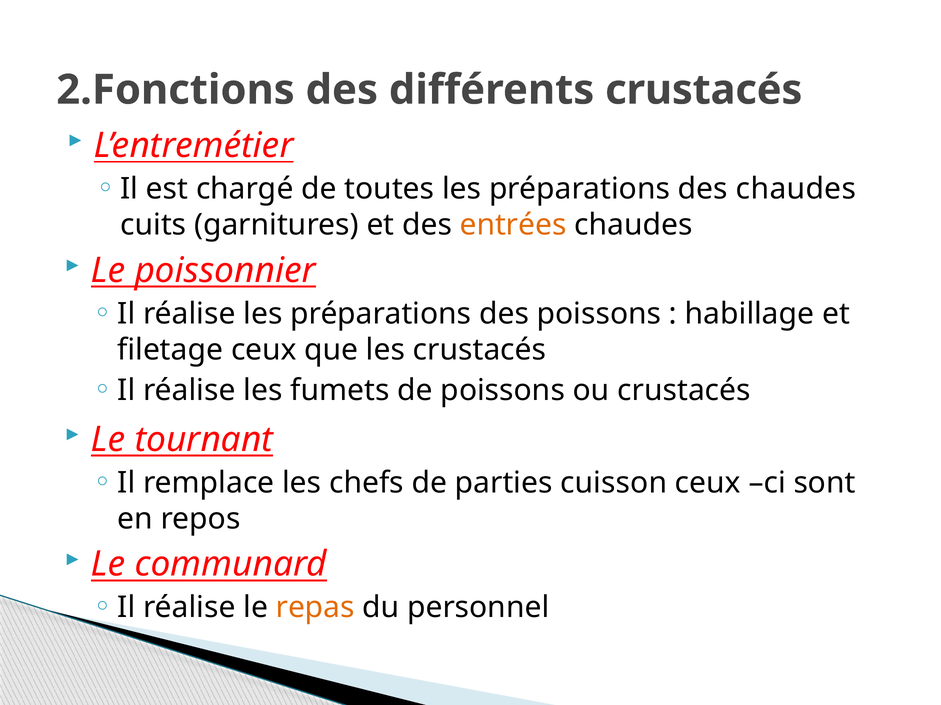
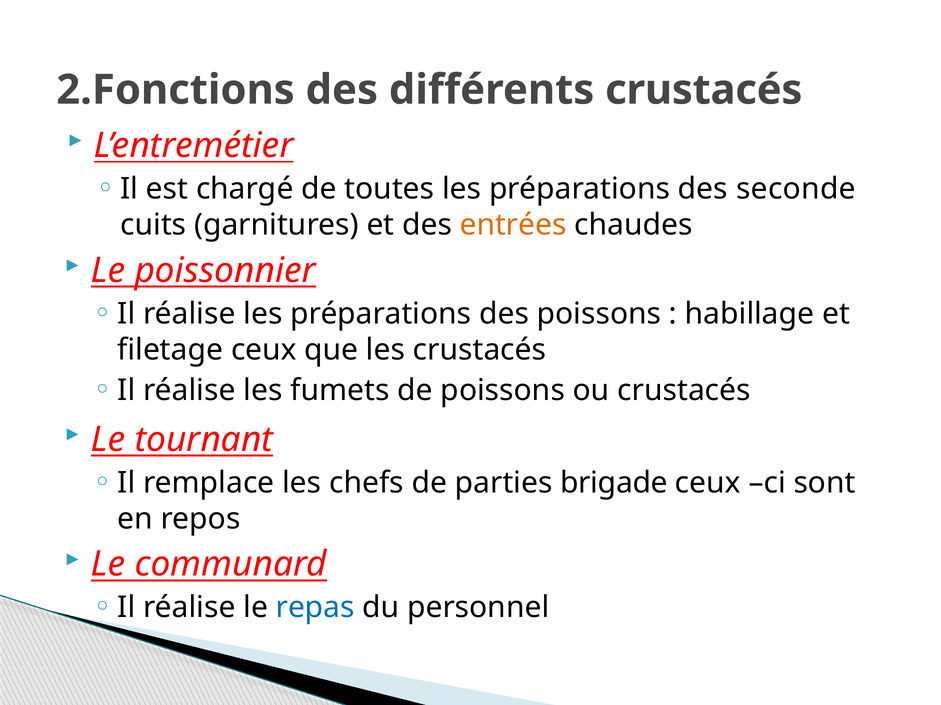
des chaudes: chaudes -> seconde (796, 189)
cuisson: cuisson -> brigade (614, 483)
repas colour: orange -> blue (315, 608)
